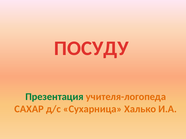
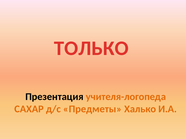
ПОСУДУ: ПОСУДУ -> ТОЛЬКО (91, 48)
Презентация colour: green -> black (54, 97)
Сухарница: Сухарница -> Предметы (93, 109)
